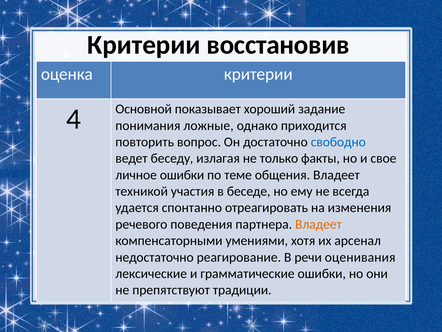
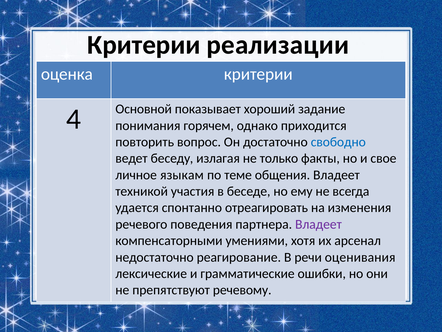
восстановив: восстановив -> реализации (278, 45)
ложные: ложные -> горячем (209, 125)
личное ошибки: ошибки -> языкам (182, 175)
Владеет colour: orange -> purple (318, 224)
традиции: традиции -> речевому (242, 290)
